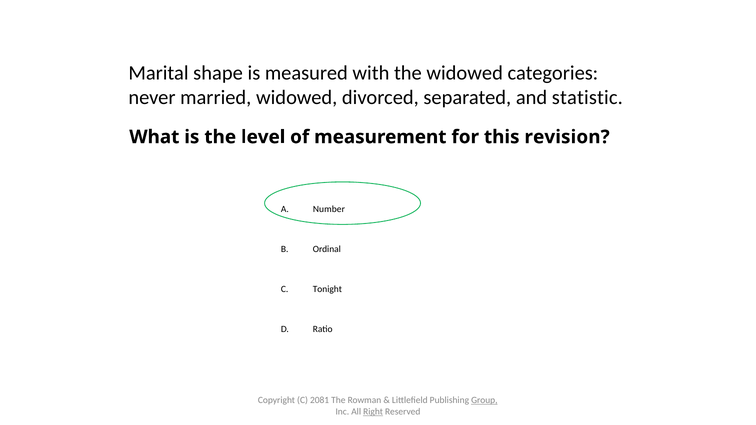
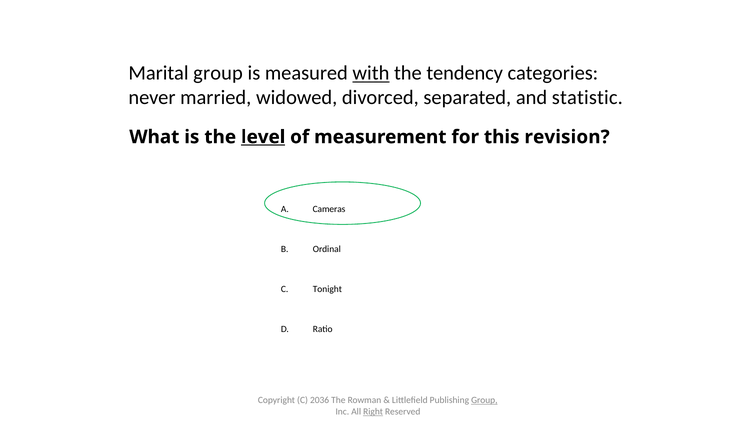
Marital shape: shape -> group (218, 73)
with underline: none -> present (371, 73)
the widowed: widowed -> tendency (465, 73)
level underline: none -> present (263, 137)
Number: Number -> Cameras (329, 209)
2081: 2081 -> 2036 (320, 400)
